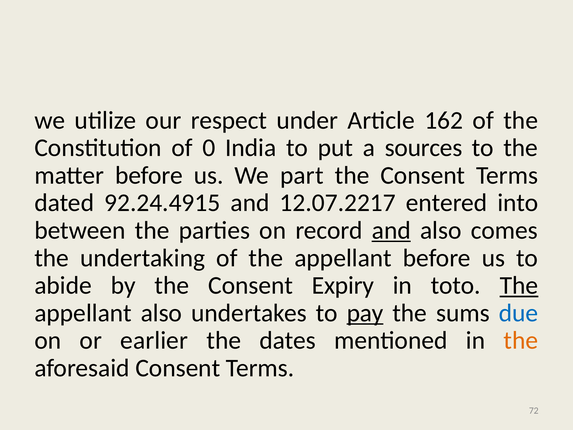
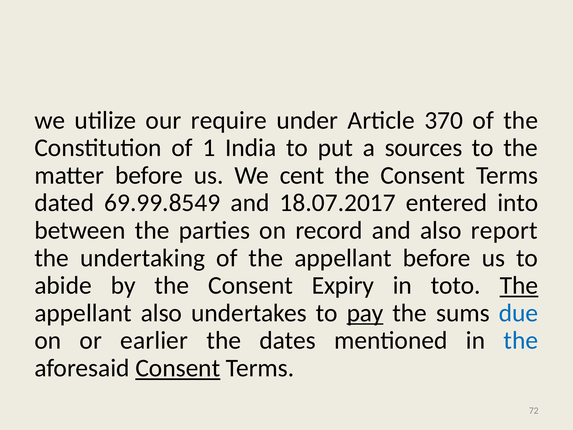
respect: respect -> require (229, 120)
162: 162 -> 370 (444, 120)
0: 0 -> 1 (209, 148)
part: part -> cent (302, 175)
92.24.4915: 92.24.4915 -> 69.99.8549 (162, 203)
12.07.2217: 12.07.2217 -> 18.07.2017 (338, 203)
and underline: present -> none (391, 230)
comes: comes -> report (504, 230)
the colour: orange -> blue (521, 340)
Consent underline: none -> present (178, 368)
